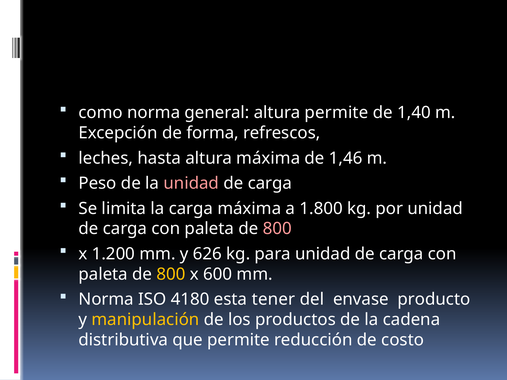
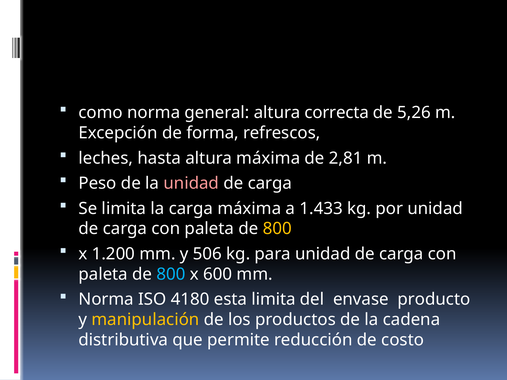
altura permite: permite -> correcta (337, 113)
1,40: 1,40 -> 5,26 (414, 113)
1,46: 1,46 -> 2,81 (346, 158)
1.800: 1.800 -> 1.433 (321, 209)
800 colour: pink -> yellow (277, 229)
626: 626 -> 506 (207, 254)
800 colour: yellow -> light blue (171, 274)
esta tener: tener -> limita (274, 300)
